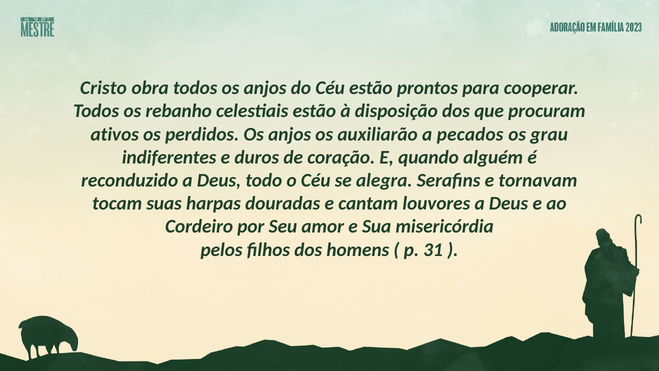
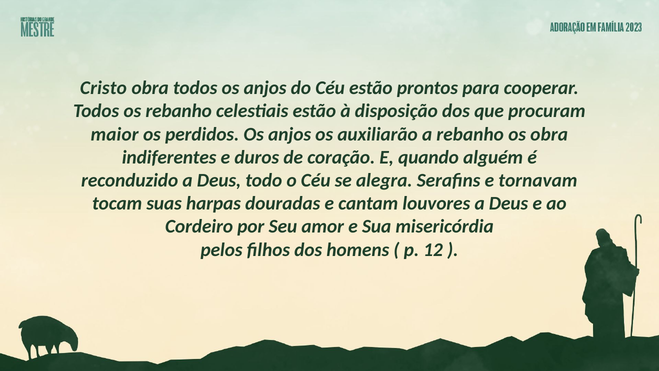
ativos: ativos -> maior (115, 134)
a pecados: pecados -> rebanho (470, 134)
os grau: grau -> obra (549, 134)
31: 31 -> 12 (433, 249)
